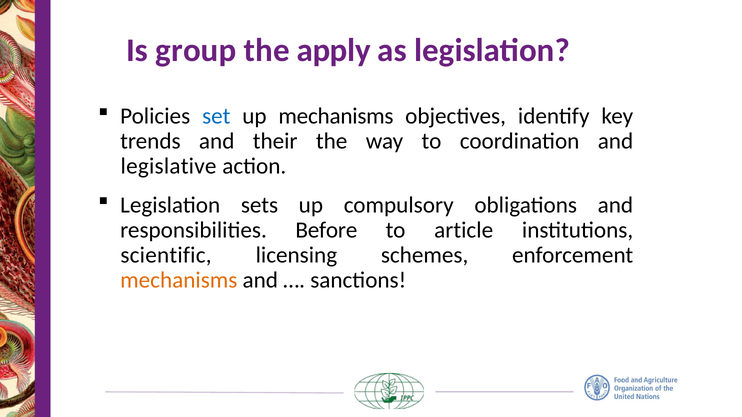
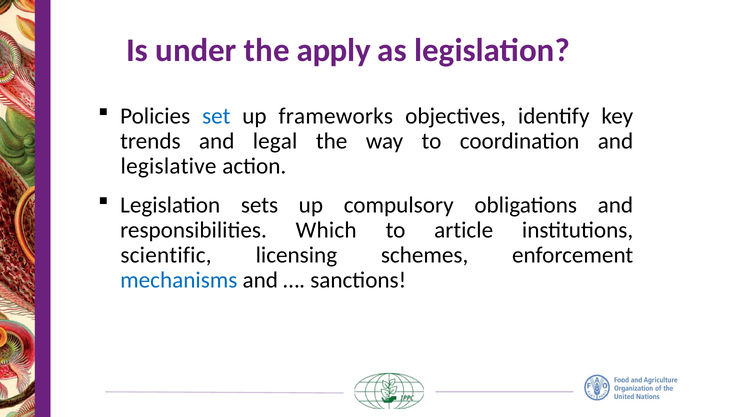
group: group -> under (196, 50)
up mechanisms: mechanisms -> frameworks (336, 116)
their: their -> legal (275, 141)
Before: Before -> Which (326, 230)
mechanisms colour: orange -> blue (179, 280)
